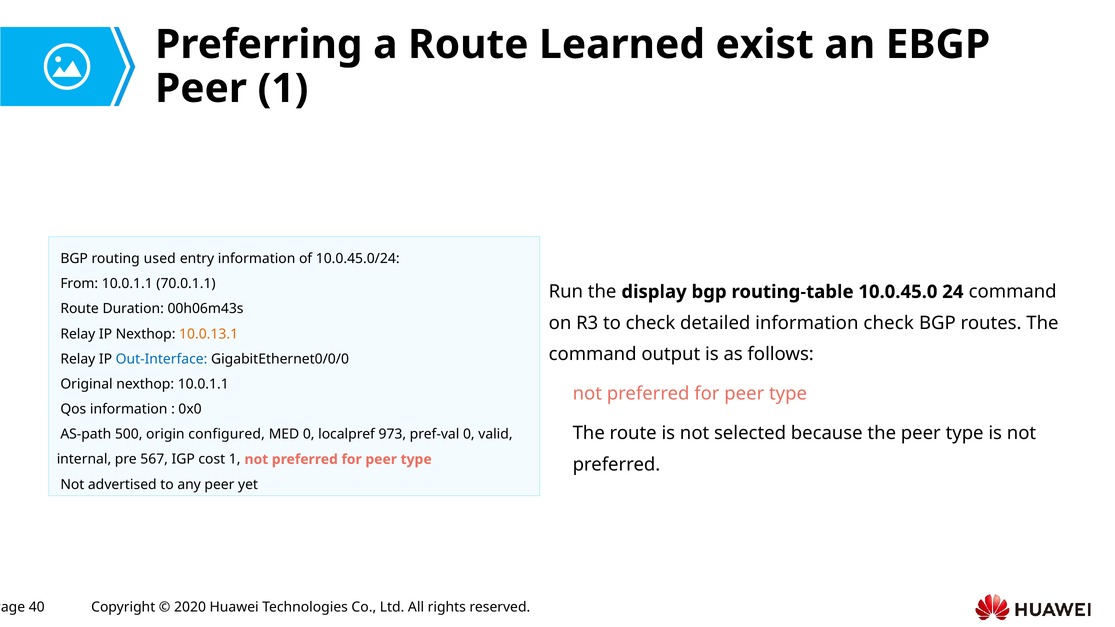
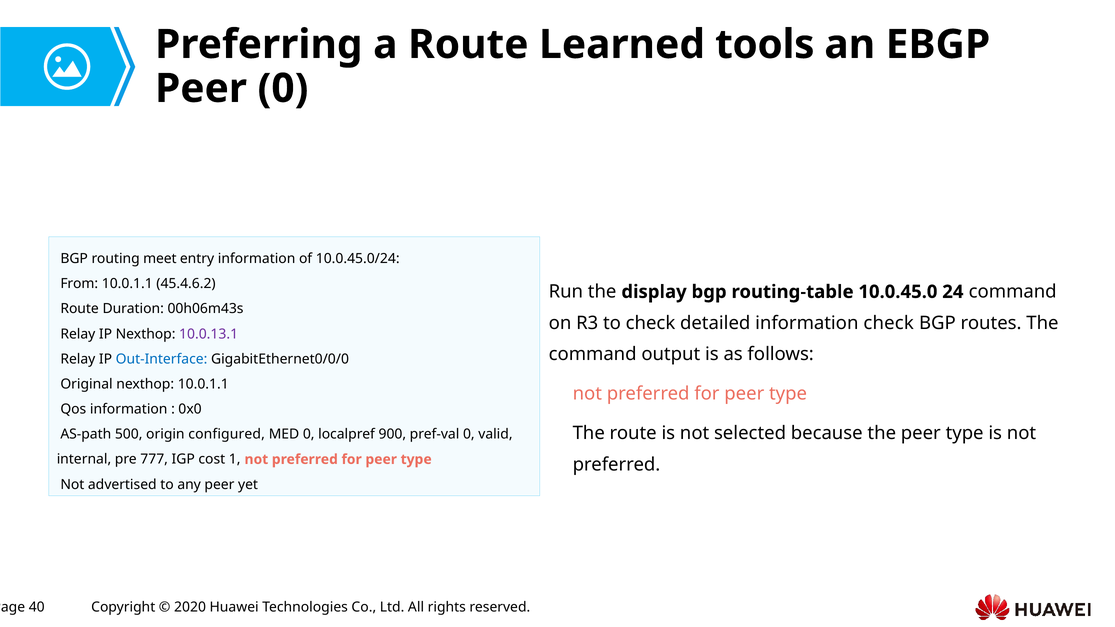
exist: exist -> tools (765, 45)
Peer 1: 1 -> 0 (283, 89)
used: used -> meet (160, 259)
70.0.1.1: 70.0.1.1 -> 45.4.6.2 (186, 284)
10.0.13.1 colour: orange -> purple (209, 334)
973: 973 -> 900 (392, 434)
567: 567 -> 777 (154, 459)
